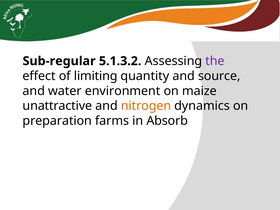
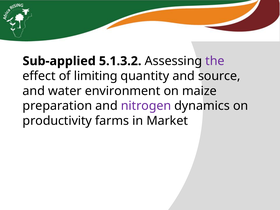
Sub-regular: Sub-regular -> Sub-applied (59, 61)
unattractive: unattractive -> preparation (57, 106)
nitrogen colour: orange -> purple (146, 106)
preparation: preparation -> productivity (57, 121)
Absorb: Absorb -> Market (167, 121)
